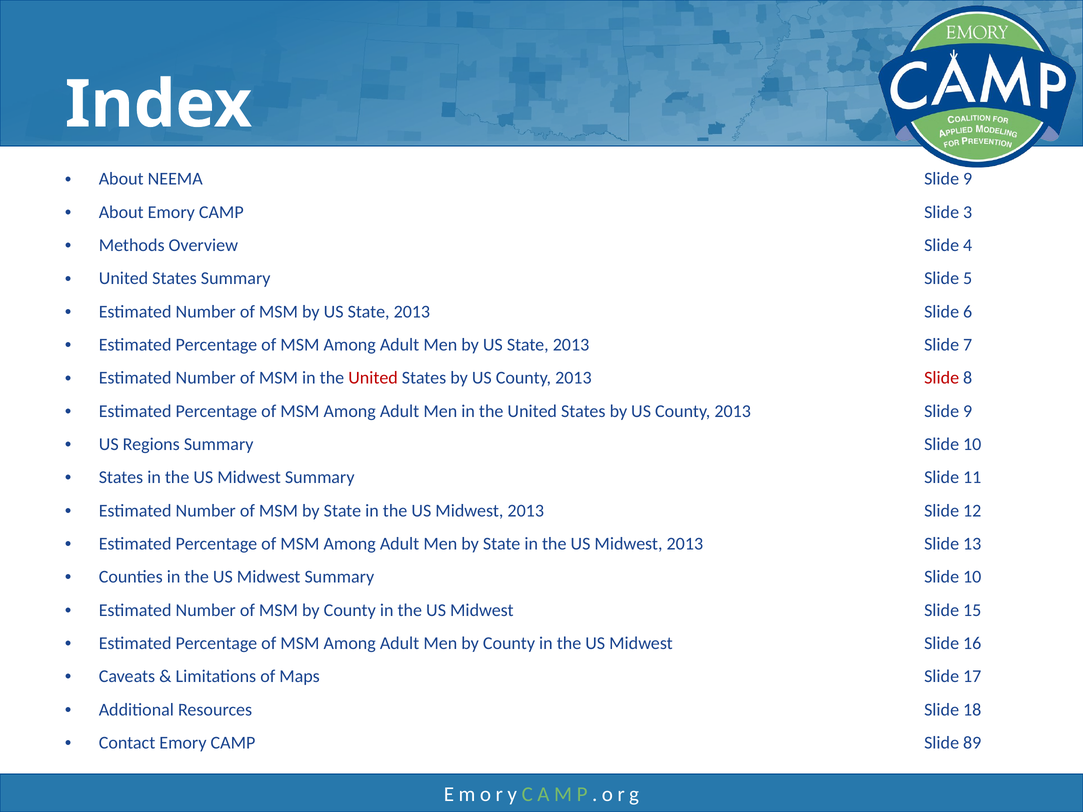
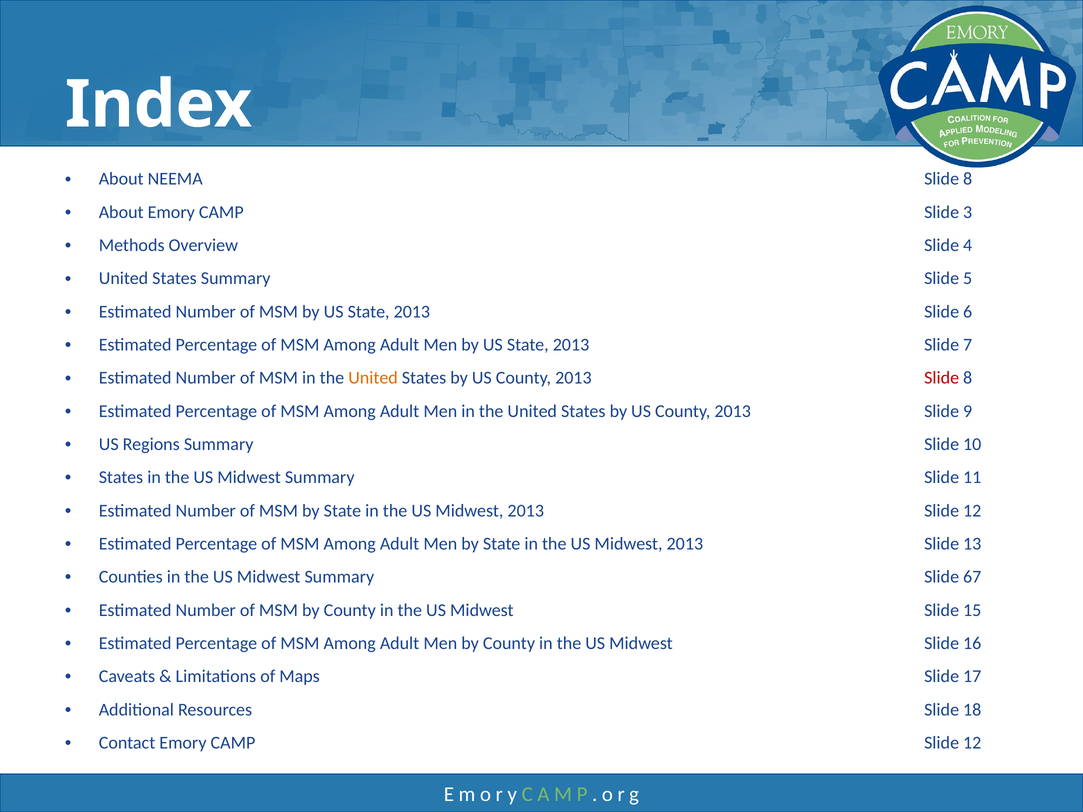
NEEMA Slide 9: 9 -> 8 (968, 179)
United colour: red -> orange (373, 378)
Midwest Summary Slide 10: 10 -> 67 (972, 577)
CAMP Slide 89: 89 -> 12 (972, 743)
